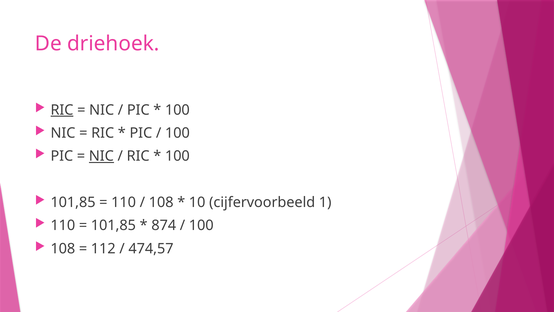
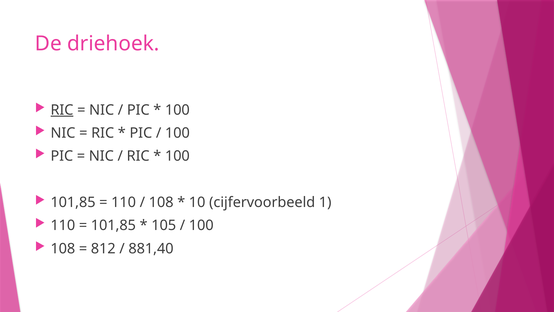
NIC underline: present -> none (101, 156)
874: 874 -> 105 (164, 225)
112: 112 -> 812 (103, 248)
474,57: 474,57 -> 881,40 (151, 248)
